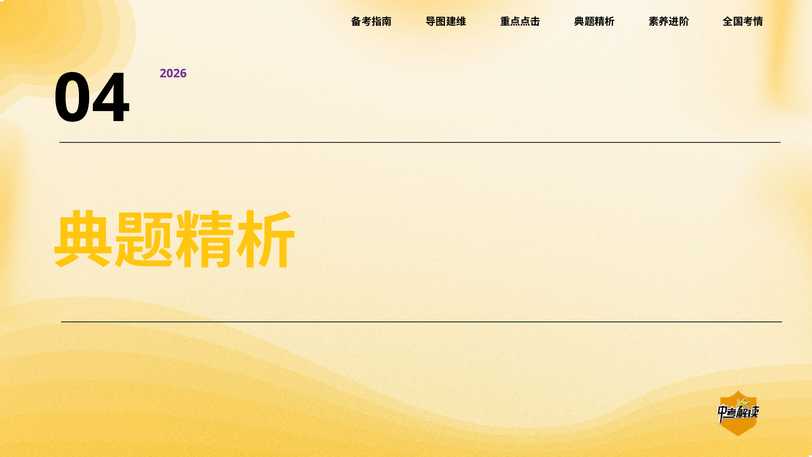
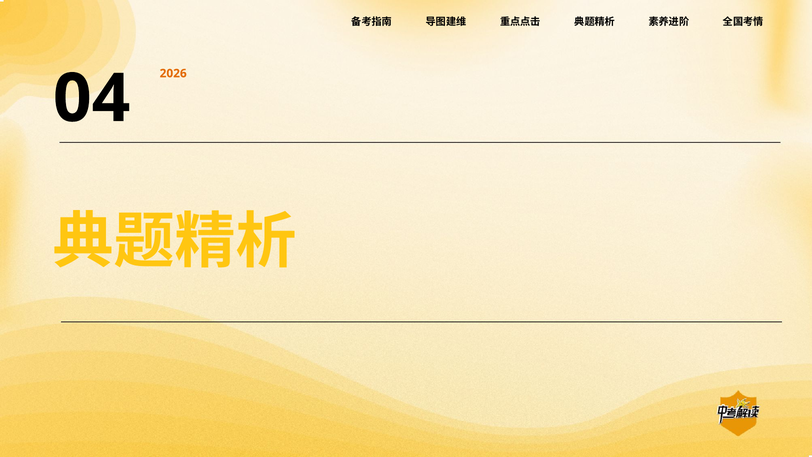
2026 colour: purple -> orange (173, 73)
